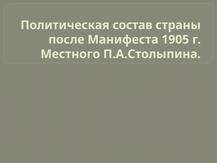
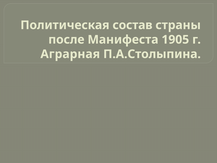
Местного: Местного -> Аграрная (70, 54)
